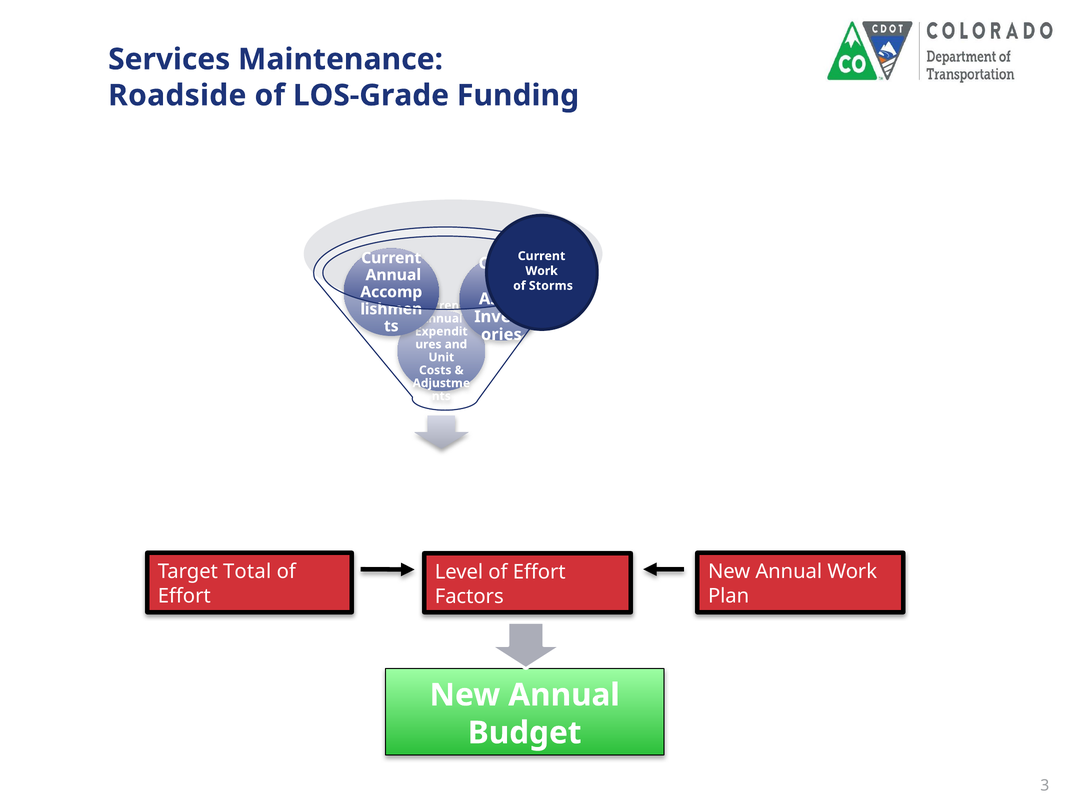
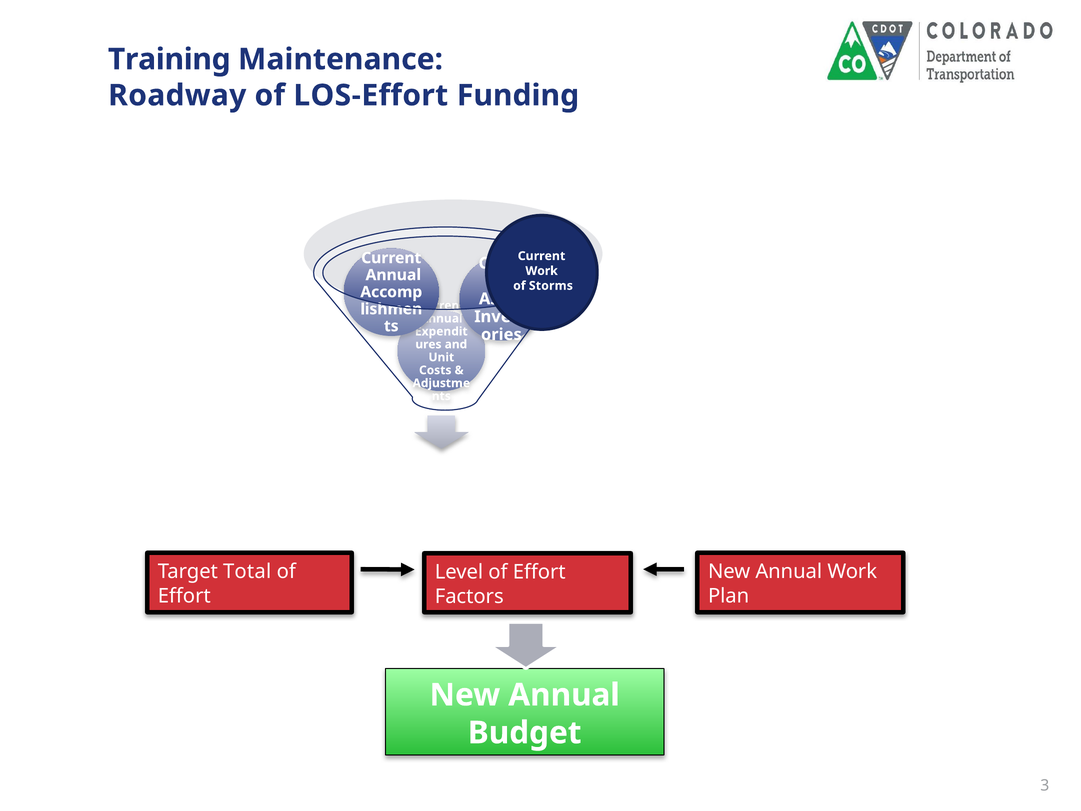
Services: Services -> Training (169, 59)
Roadside: Roadside -> Roadway (177, 95)
LOS-Grade: LOS-Grade -> LOS-Effort (371, 95)
